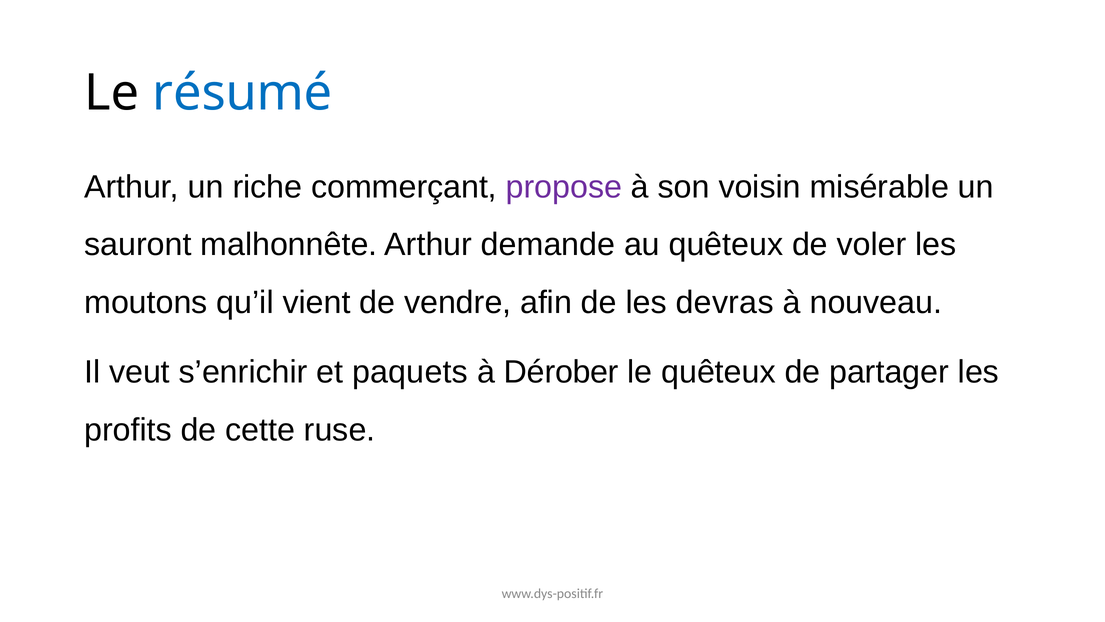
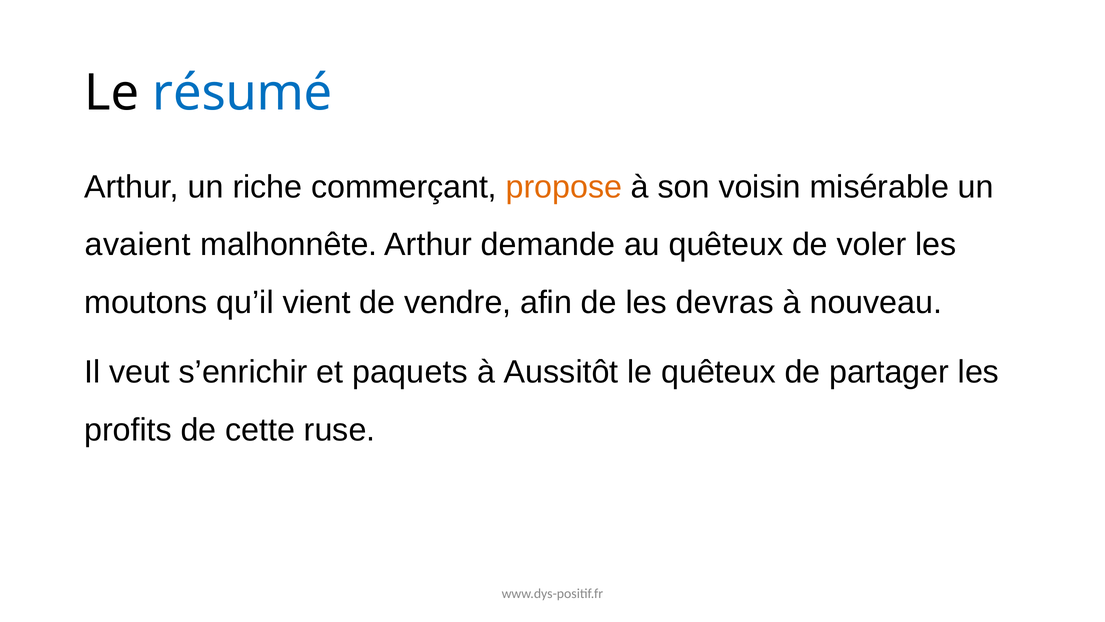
propose colour: purple -> orange (564, 187)
sauront: sauront -> avaient (138, 245)
Dérober: Dérober -> Aussitôt (561, 372)
